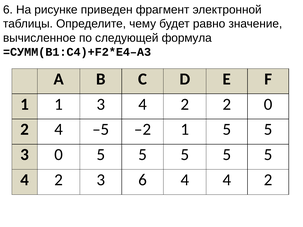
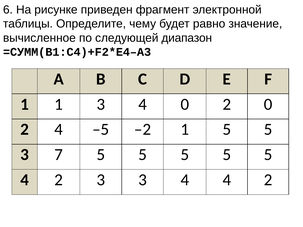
формула: формула -> диапазон (187, 38)
3 4 2: 2 -> 0 (185, 104)
3 0: 0 -> 7 (59, 155)
3 6: 6 -> 3 (143, 180)
